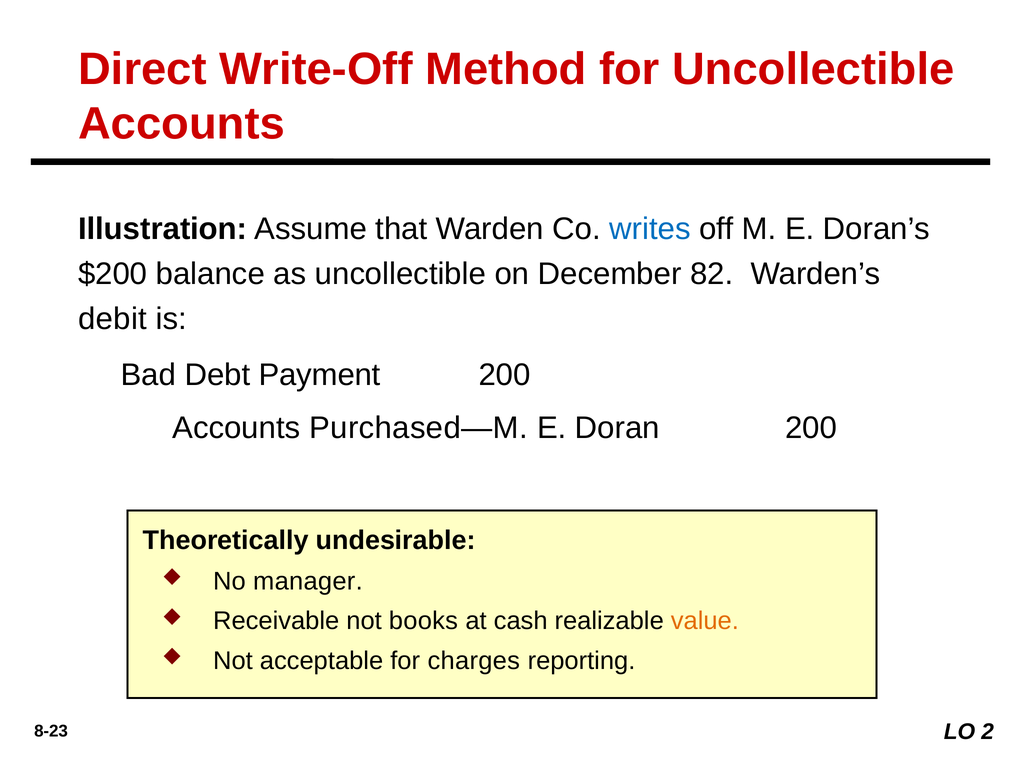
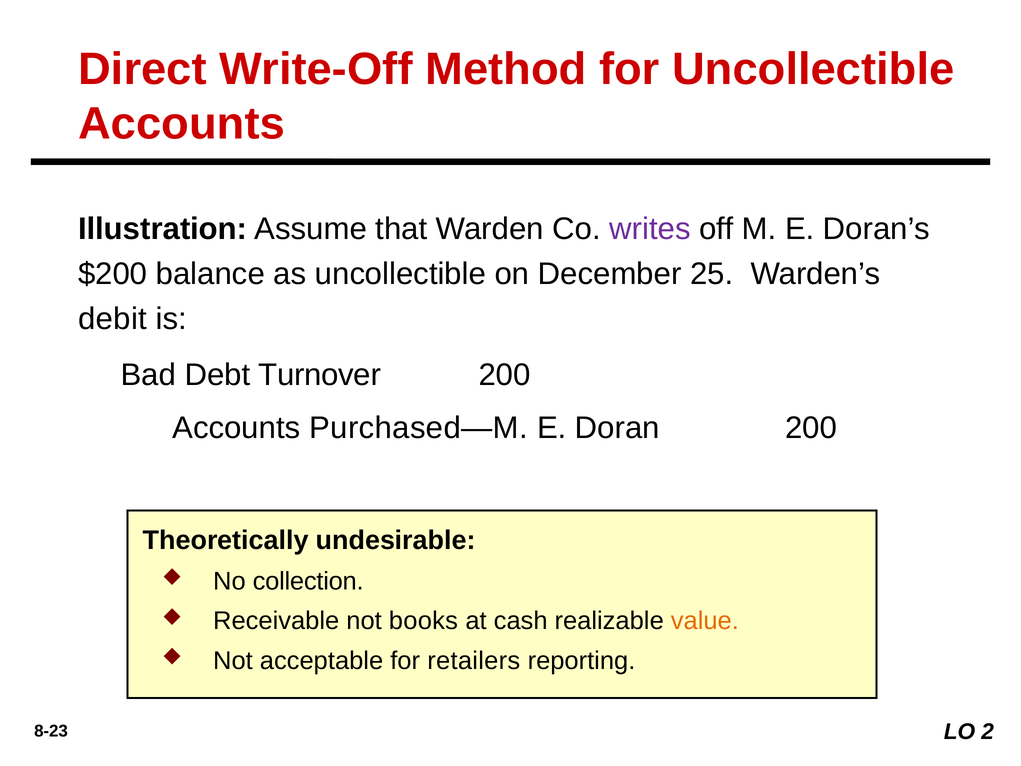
writes colour: blue -> purple (650, 229)
82: 82 -> 25 (712, 274)
Payment: Payment -> Turnover (320, 375)
manager: manager -> collection (308, 581)
charges: charges -> retailers (474, 661)
